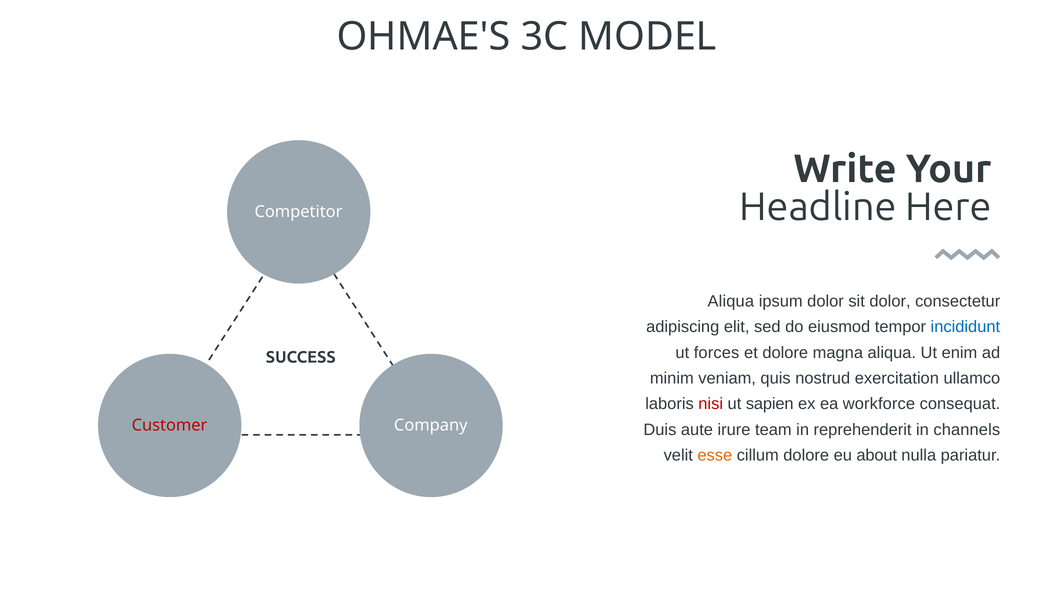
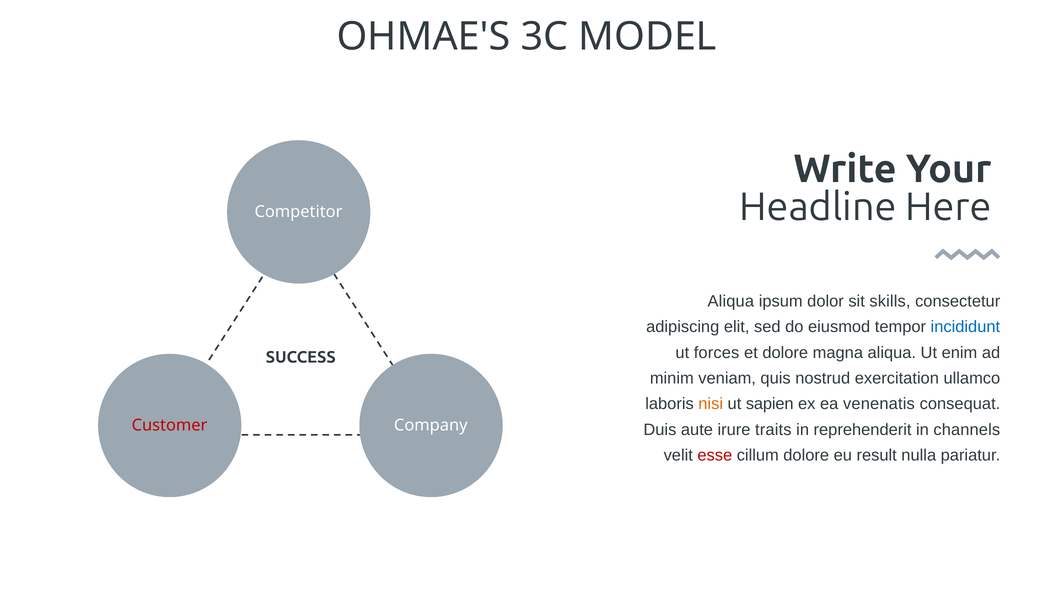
sit dolor: dolor -> skills (890, 301)
nisi colour: red -> orange (711, 404)
workforce: workforce -> venenatis (879, 404)
team: team -> traits (773, 430)
esse colour: orange -> red (715, 455)
about: about -> result (877, 455)
